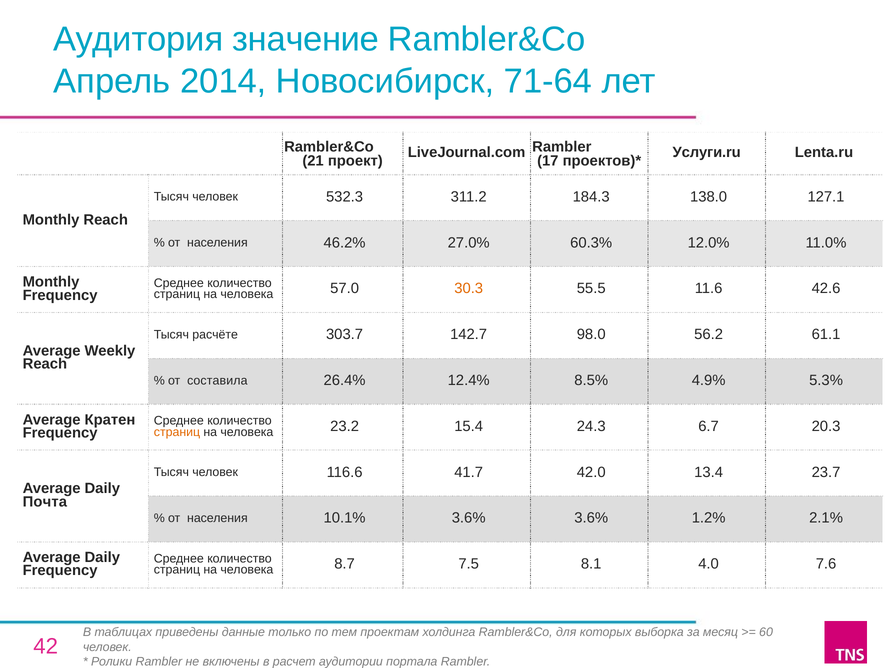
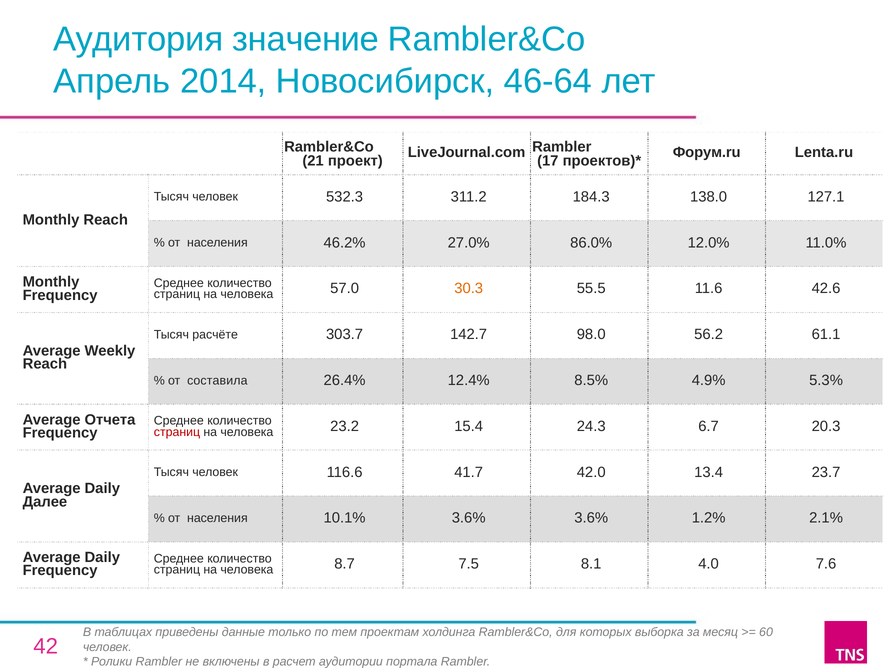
71-64: 71-64 -> 46-64 (548, 81)
Услуги.ru: Услуги.ru -> Форум.ru (707, 152)
60.3%: 60.3% -> 86.0% (591, 242)
Кратен: Кратен -> Отчета (110, 419)
страниц colour: orange -> red (177, 432)
Почта: Почта -> Далее (45, 501)
